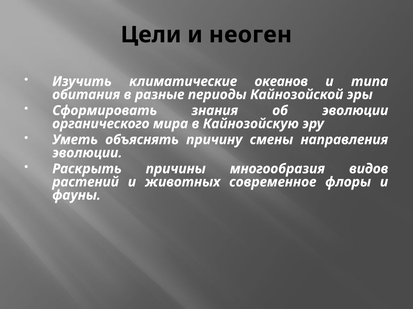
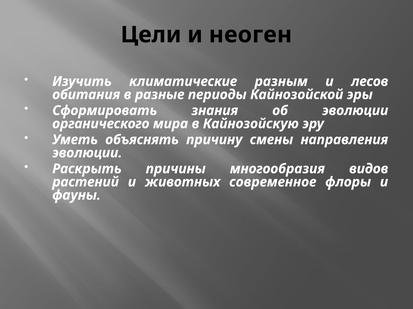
океанов: океанов -> разным (281, 82)
типа: типа -> лесов (370, 82)
